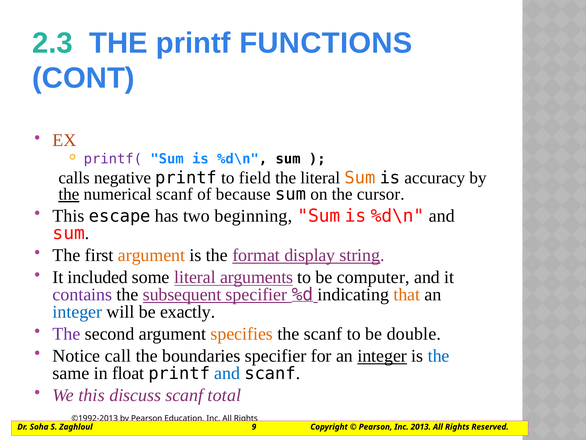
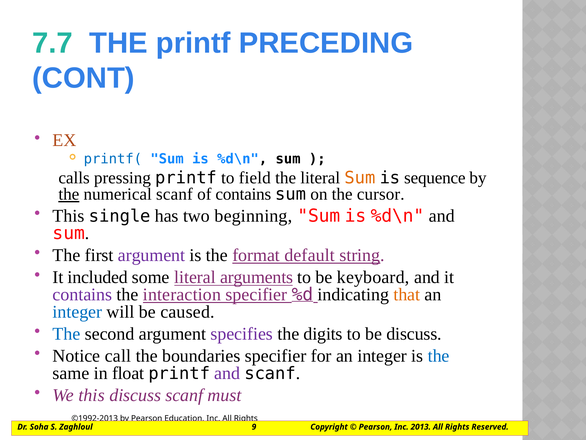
2.3: 2.3 -> 7.7 (53, 43)
FUNCTIONS: FUNCTIONS -> PRECEDING (326, 43)
printf( colour: purple -> blue (113, 159)
negative: negative -> pressing (122, 178)
accuracy: accuracy -> sequence (435, 178)
of because: because -> contains (243, 194)
escape: escape -> single (120, 216)
argument colour: orange -> purple (152, 255)
display: display -> default (310, 255)
computer: computer -> keyboard (373, 277)
subsequent: subsequent -> interaction (182, 294)
exactly: exactly -> caused (188, 311)
The colour: purple -> blue (67, 334)
specifies colour: orange -> purple (242, 334)
the scanf: scanf -> digits (323, 334)
be double: double -> discuss (414, 334)
integer underline: present -> none (382, 356)
and colour: blue -> purple (227, 373)
total: total -> must (224, 395)
